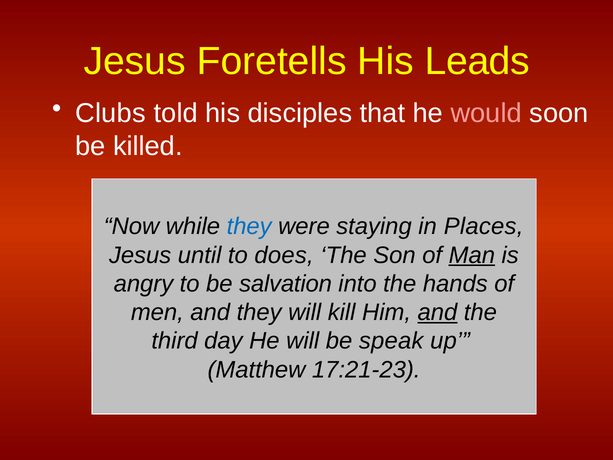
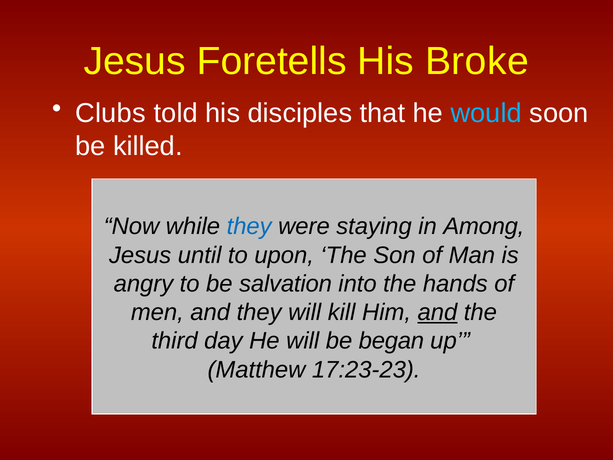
Leads: Leads -> Broke (477, 61)
would colour: pink -> light blue (486, 113)
Places: Places -> Among (484, 226)
does: does -> upon (284, 255)
Man underline: present -> none (472, 255)
speak: speak -> began (391, 341)
17:21-23: 17:21-23 -> 17:23-23 (366, 369)
